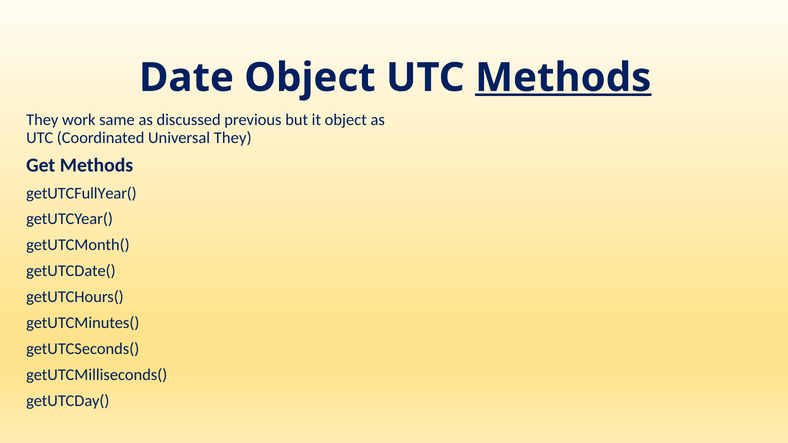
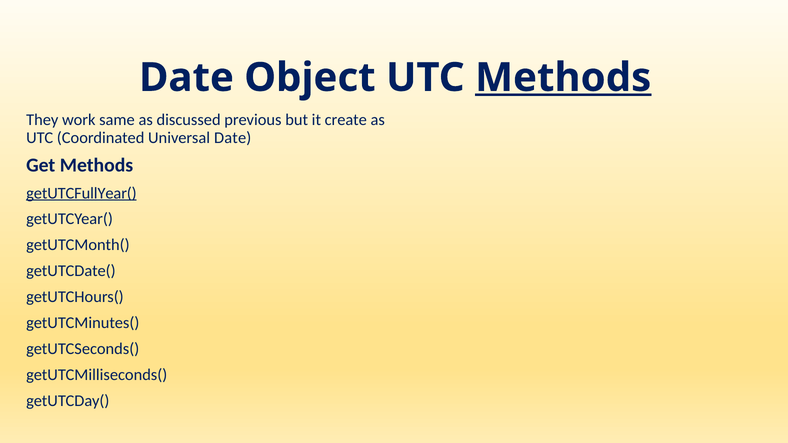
it object: object -> create (346, 120)
Universal They: They -> Date (233, 138)
getUTCFullYear( underline: none -> present (81, 193)
